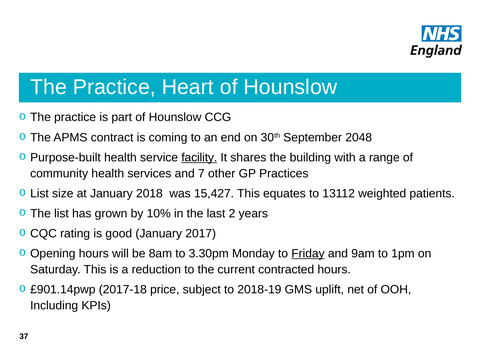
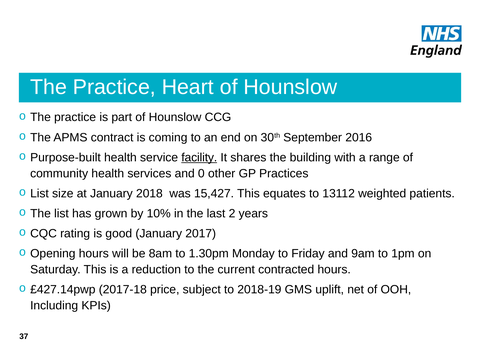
2048: 2048 -> 2016 (359, 137)
7: 7 -> 0 (201, 173)
3.30pm: 3.30pm -> 1.30pm (209, 253)
Friday underline: present -> none (308, 253)
£901.14pwp: £901.14pwp -> £427.14pwp (63, 289)
